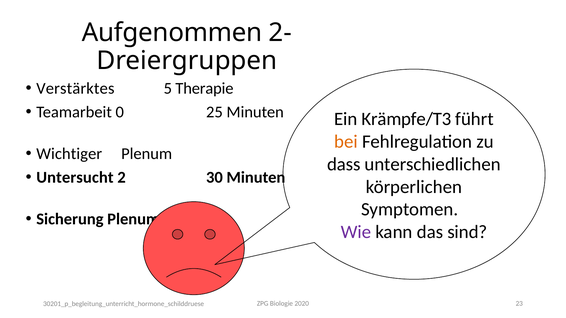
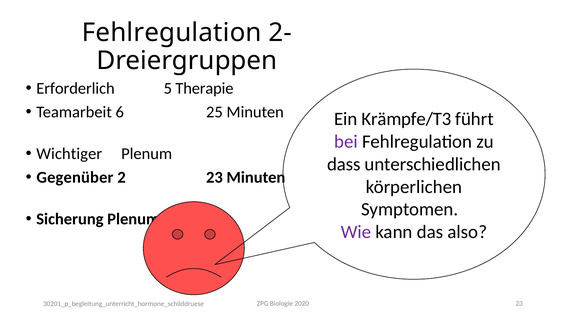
Aufgenommen: Aufgenommen -> Fehlregulation (172, 33)
Verstärktes: Verstärktes -> Erforderlich (75, 89)
0: 0 -> 6 (120, 112)
bei colour: orange -> purple (346, 142)
Untersucht: Untersucht -> Gegenüber (75, 178)
2 30: 30 -> 23 (214, 178)
sind: sind -> also (467, 232)
